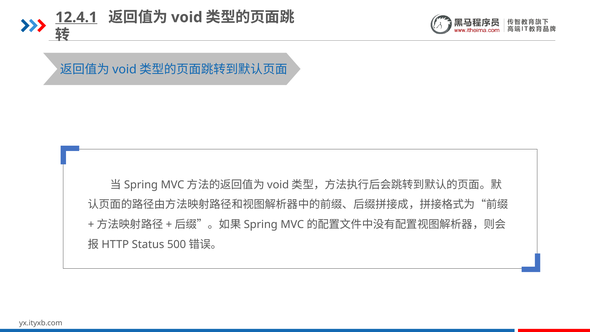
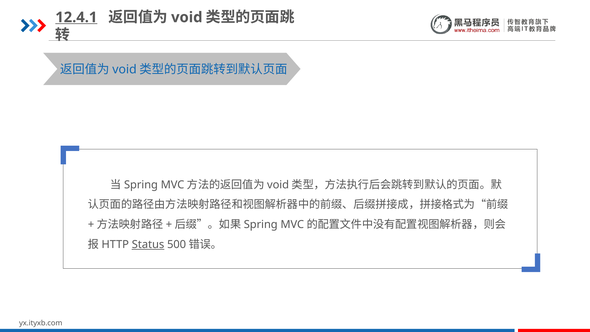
Status underline: none -> present (148, 244)
